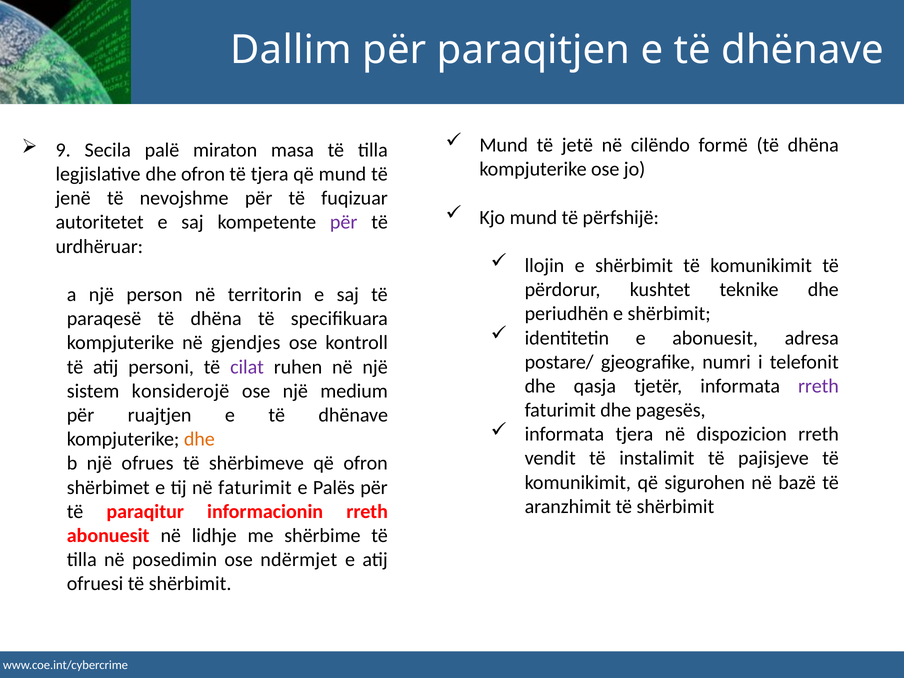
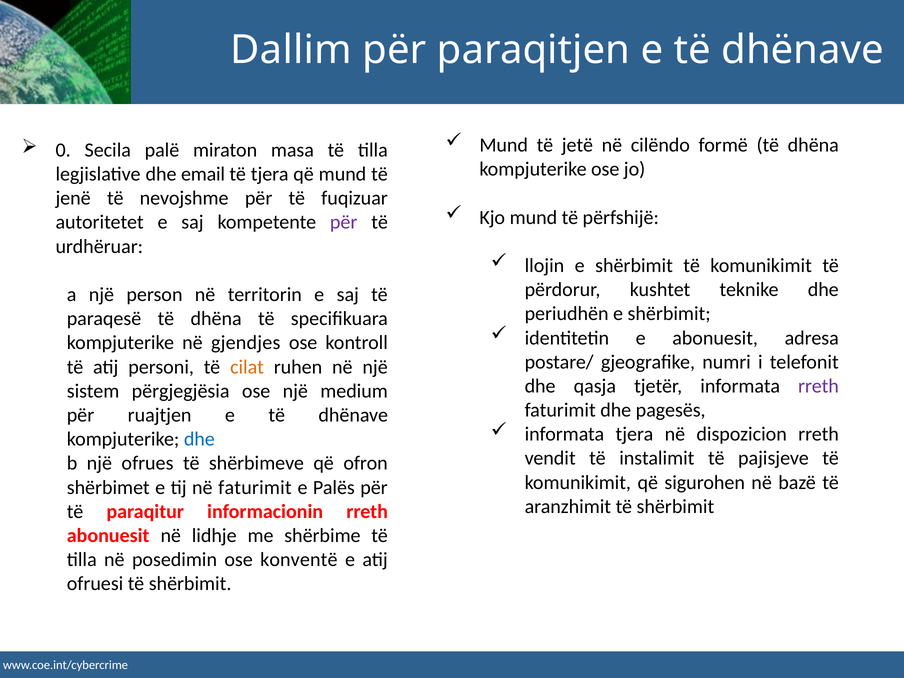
9: 9 -> 0 (63, 150)
dhe ofron: ofron -> email (203, 174)
cilat colour: purple -> orange (247, 367)
konsiderojë: konsiderojë -> përgjegjësia (181, 391)
dhe colour: orange -> blue (199, 439)
ndërmjet: ndërmjet -> konventë (299, 560)
